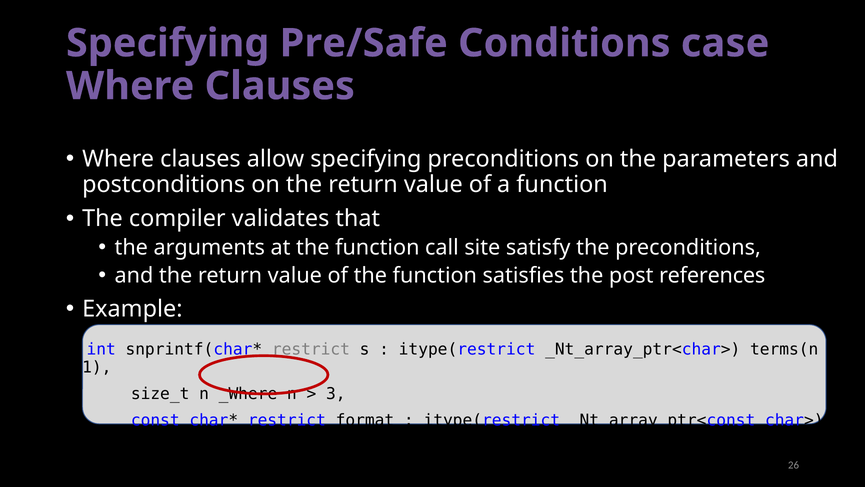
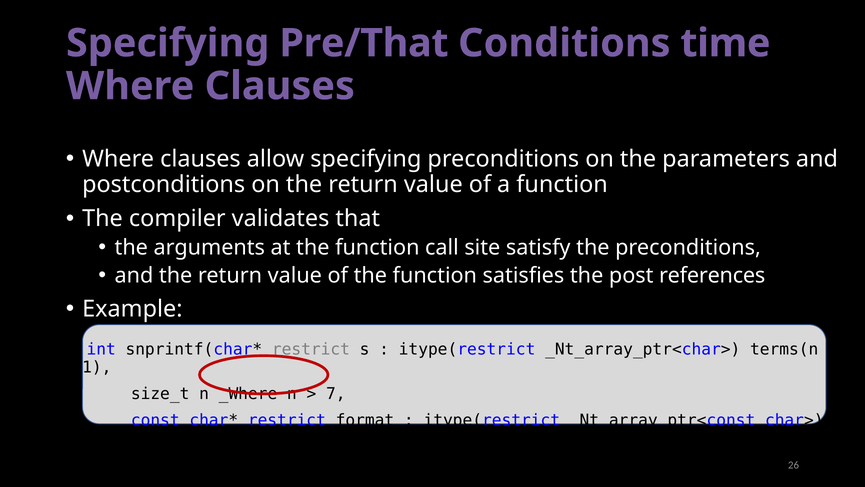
Pre/Safe: Pre/Safe -> Pre/That (364, 43)
case: case -> time (725, 43)
3: 3 -> 7 (336, 394)
